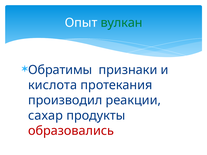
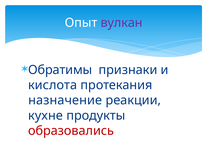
вулкан colour: green -> purple (122, 23)
производил: производил -> назначение (65, 100)
сахар: сахар -> кухне (45, 116)
